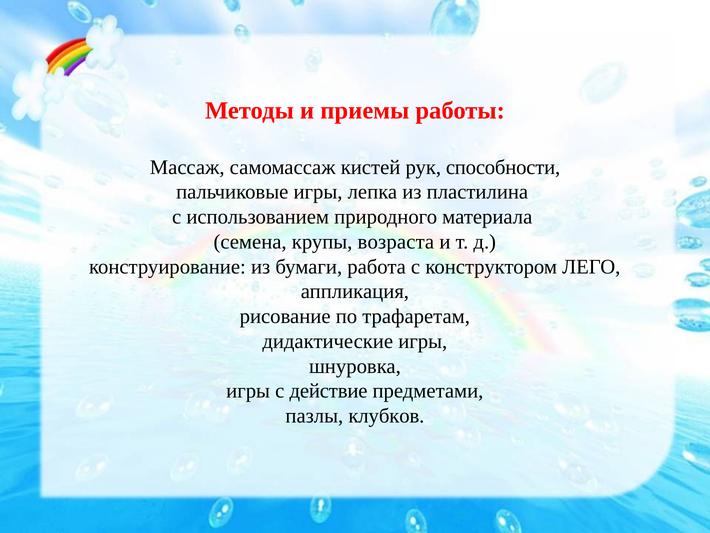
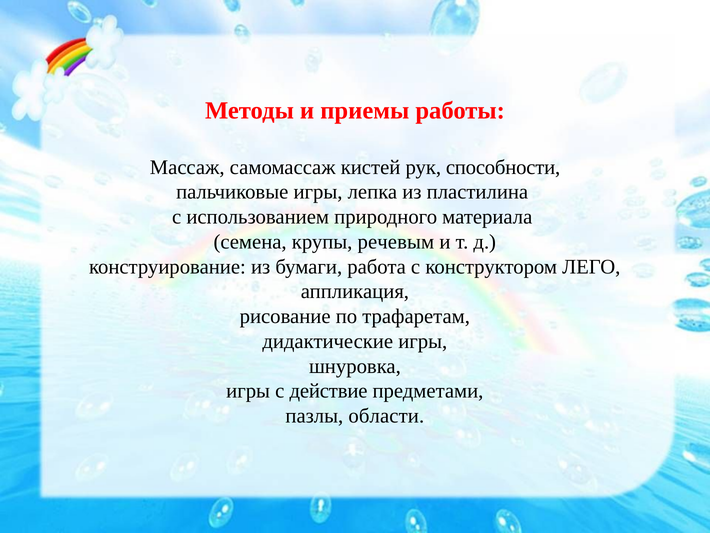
возраста: возраста -> речевым (396, 242)
клубков: клубков -> области (386, 416)
